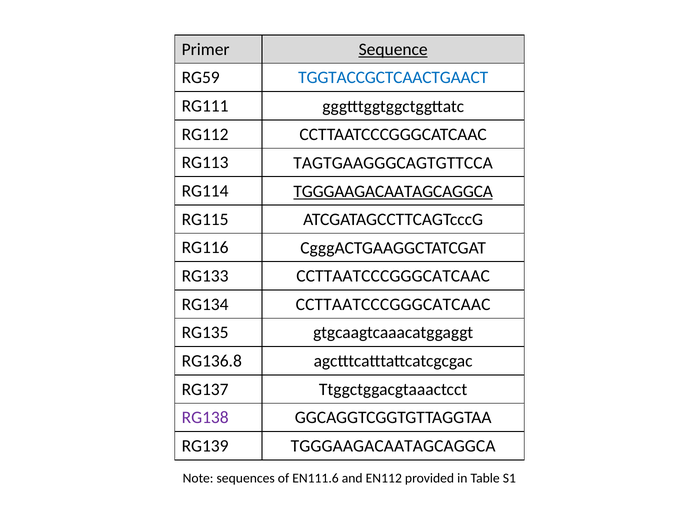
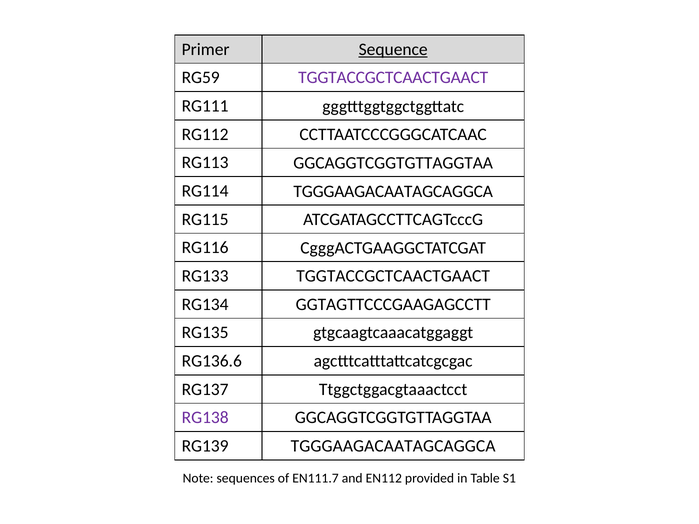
TGGTACCGCTCAACTGAACT colour: blue -> purple (393, 78)
RG113 TAGTGAAGGGCAGTGTTCCA: TAGTGAAGGGCAGTGTTCCA -> GGCAGGTCGGTGTTAGGTAA (393, 163)
TGGGAAGACAATAGCAGGCA underline: present -> none (393, 191)
RG133 CCTTAATCCCGGGCATCAAC: CCTTAATCCCGGGCATCAAC -> TGGTACCGCTCAACTGAACT (393, 276)
RG134 CCTTAATCCCGGGCATCAAC: CCTTAATCCCGGGCATCAAC -> GGTAGTTCCCGAAGAGCCTT (393, 304)
RG136.8: RG136.8 -> RG136.6 (212, 361)
EN111.6: EN111.6 -> EN111.7 (315, 479)
